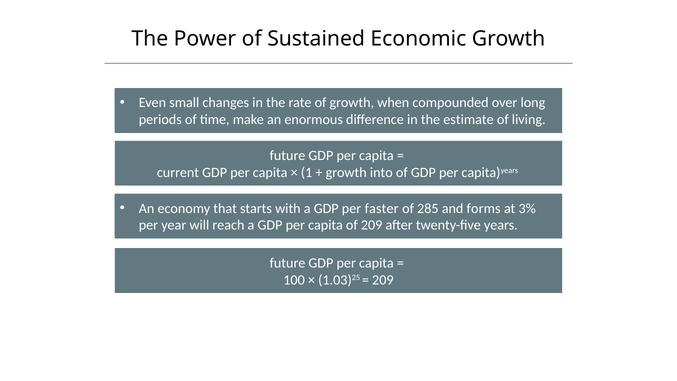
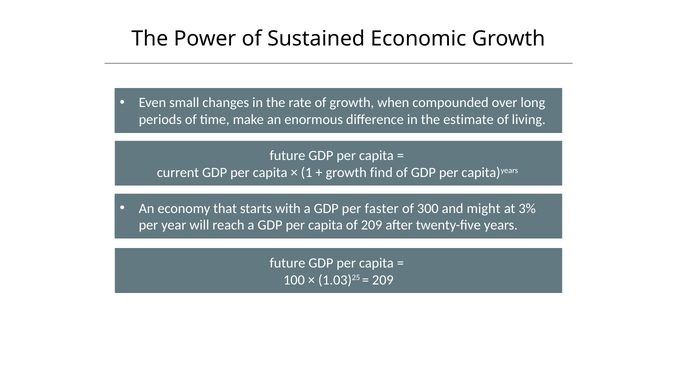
into: into -> find (381, 173)
285: 285 -> 300 (428, 208)
forms: forms -> might (484, 208)
